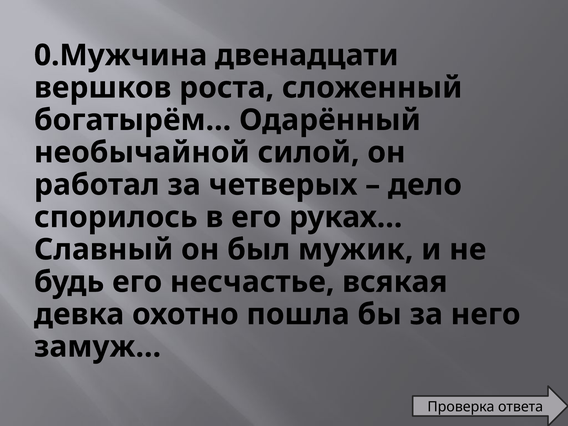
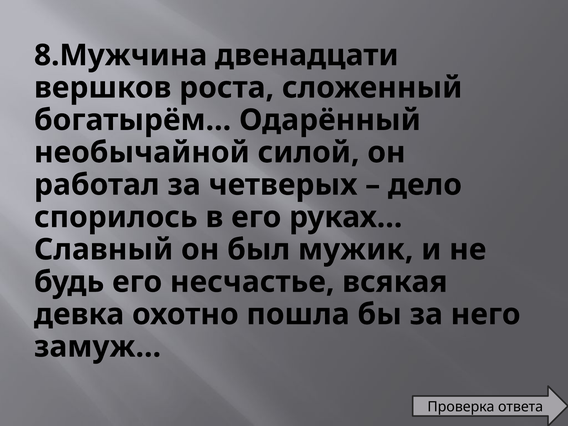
0.Мужчина: 0.Мужчина -> 8.Мужчина (121, 55)
